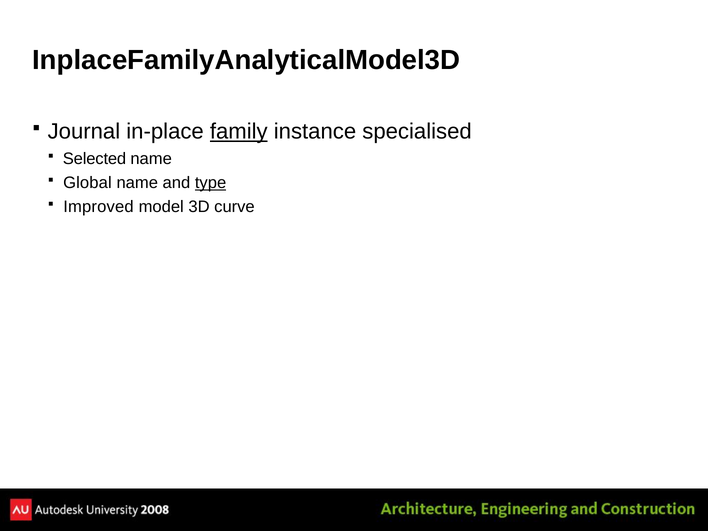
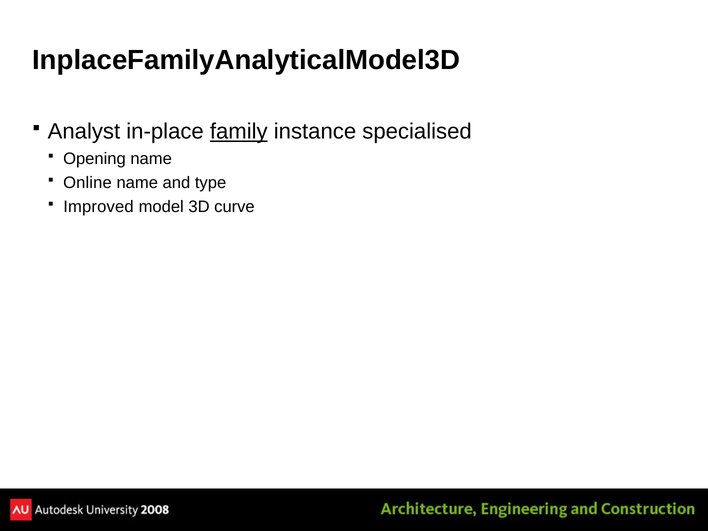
Journal: Journal -> Analyst (84, 132)
Selected: Selected -> Opening (94, 159)
Global: Global -> Online (87, 183)
type underline: present -> none (211, 183)
